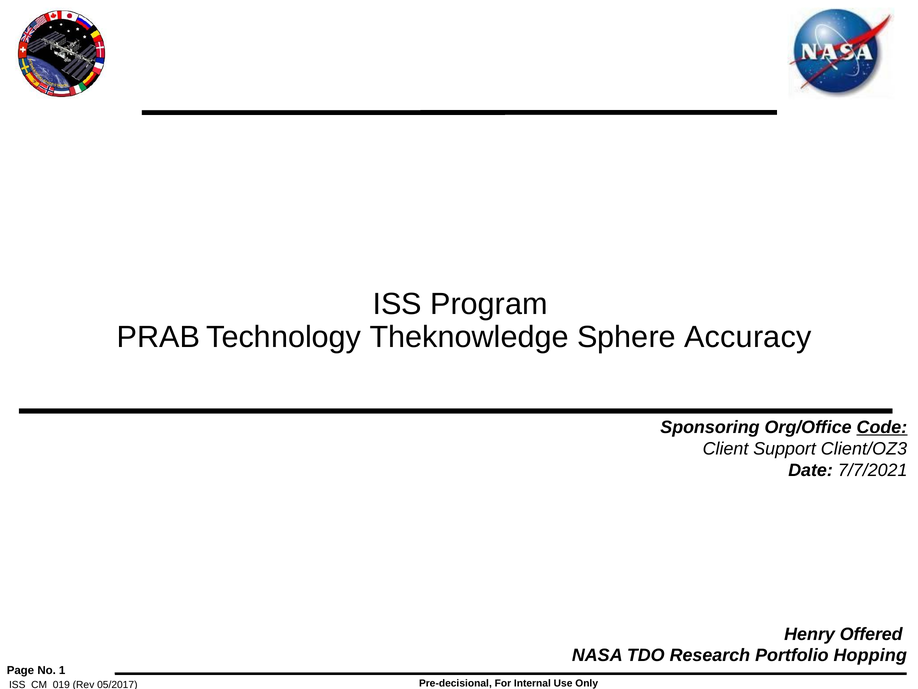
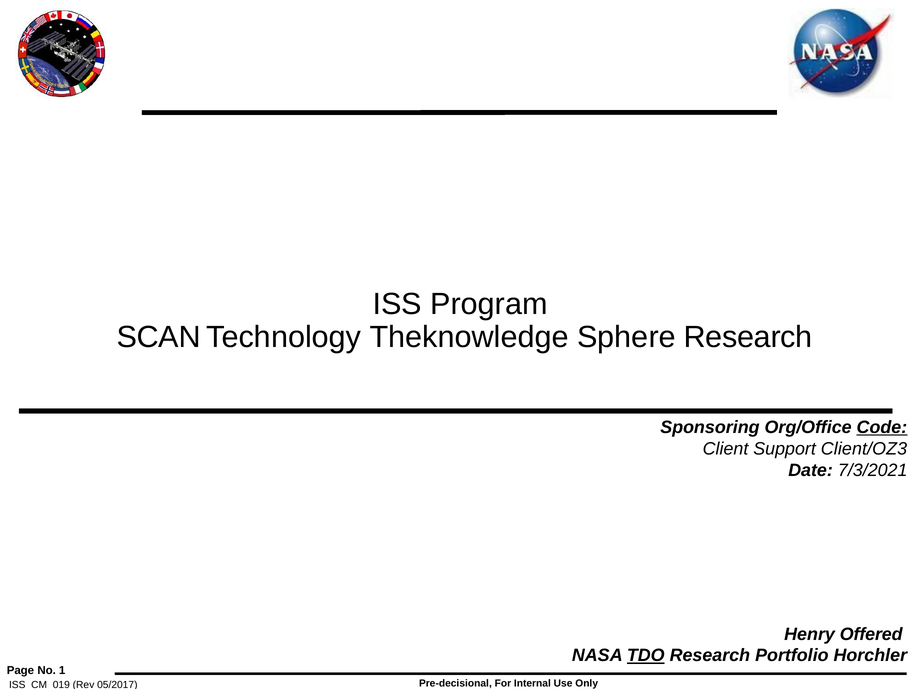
PRAB: PRAB -> SCAN (159, 337)
Sphere Accuracy: Accuracy -> Research (748, 337)
7/7/2021: 7/7/2021 -> 7/3/2021 (873, 470)
TDO underline: none -> present (646, 655)
Hopping: Hopping -> Horchler (870, 655)
